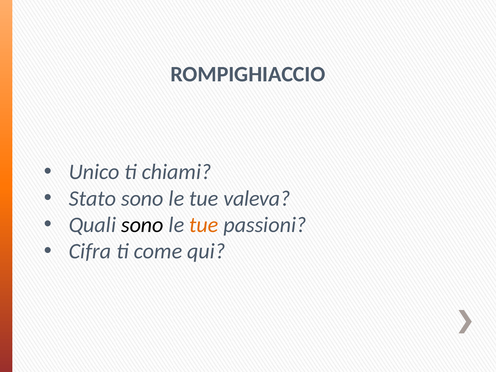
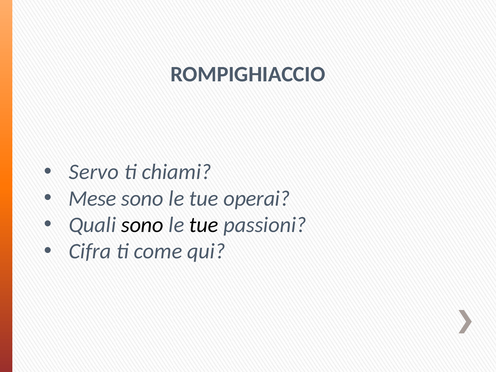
Unico: Unico -> Servo (94, 172)
Stato: Stato -> Mese (93, 198)
valeva: valeva -> operai (257, 198)
tue colour: orange -> black (204, 225)
